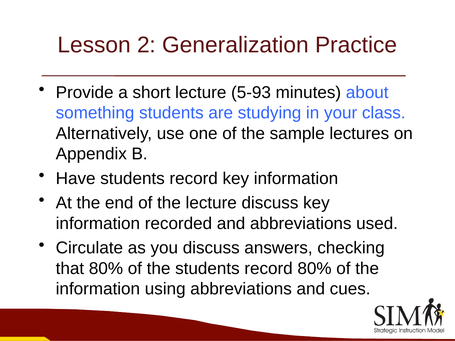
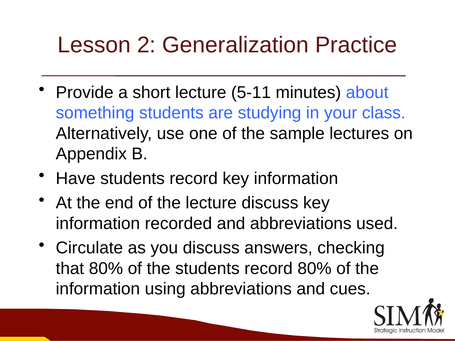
5-93: 5-93 -> 5-11 (251, 93)
